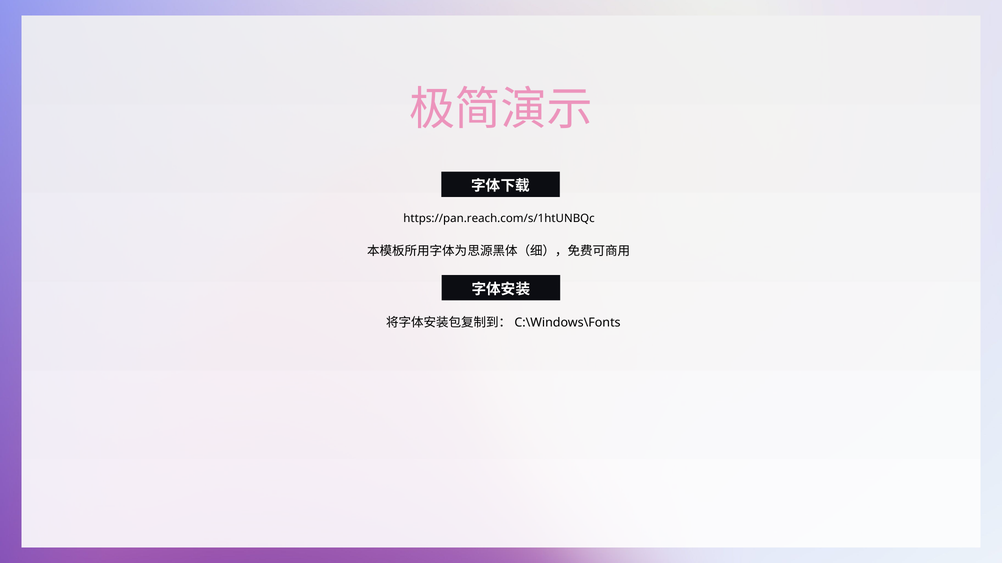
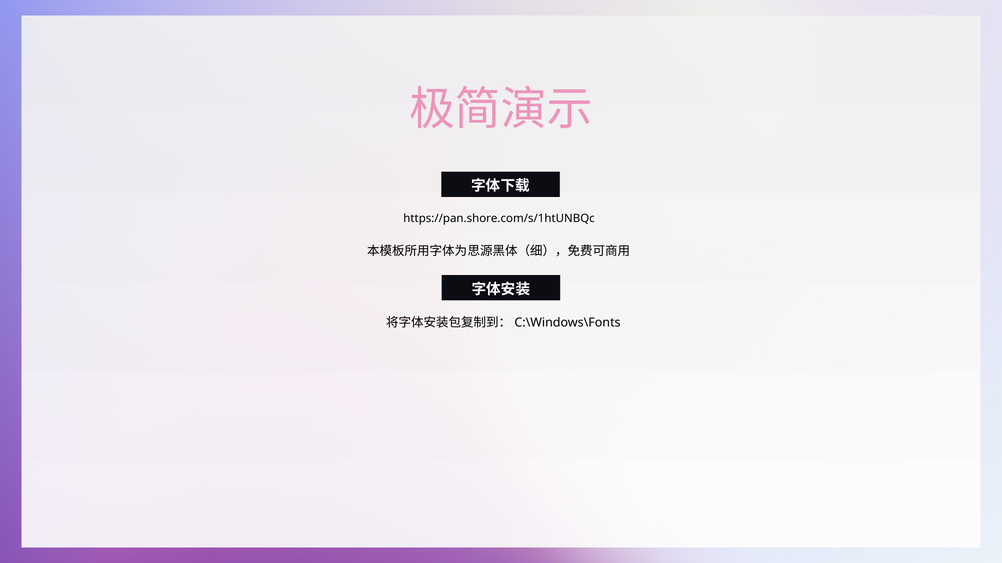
https://pan.reach.com/s/1htUNBQc: https://pan.reach.com/s/1htUNBQc -> https://pan.shore.com/s/1htUNBQc (499, 219)
